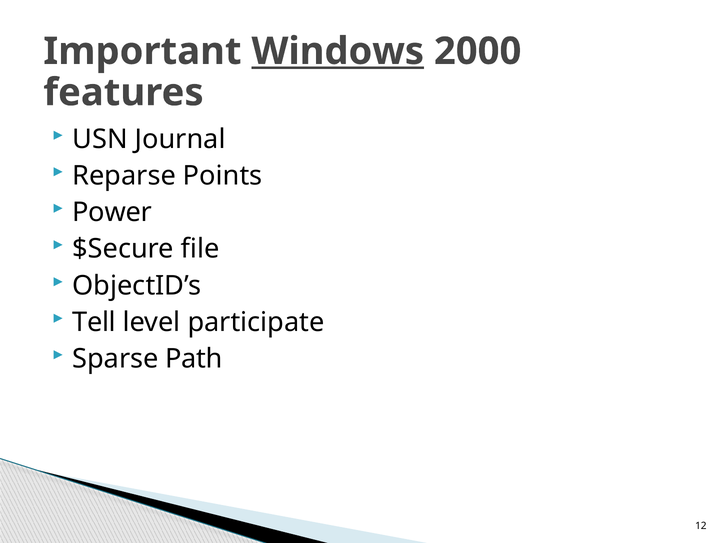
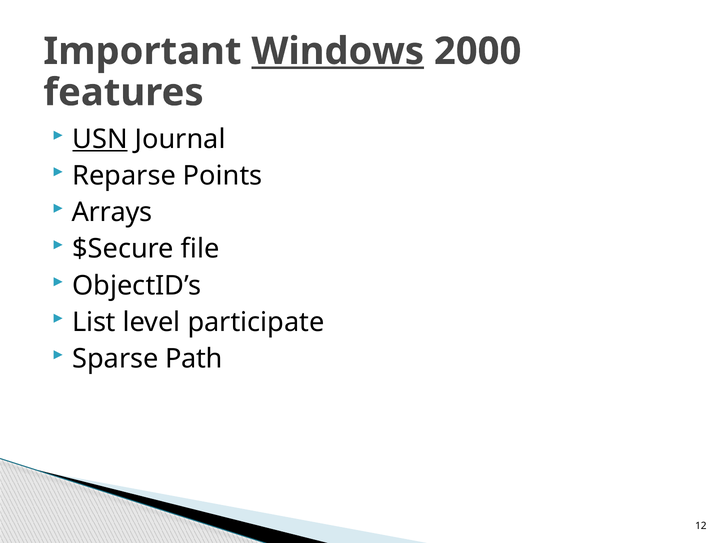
USN underline: none -> present (100, 139)
Power: Power -> Arrays (112, 212)
Tell: Tell -> List (94, 322)
